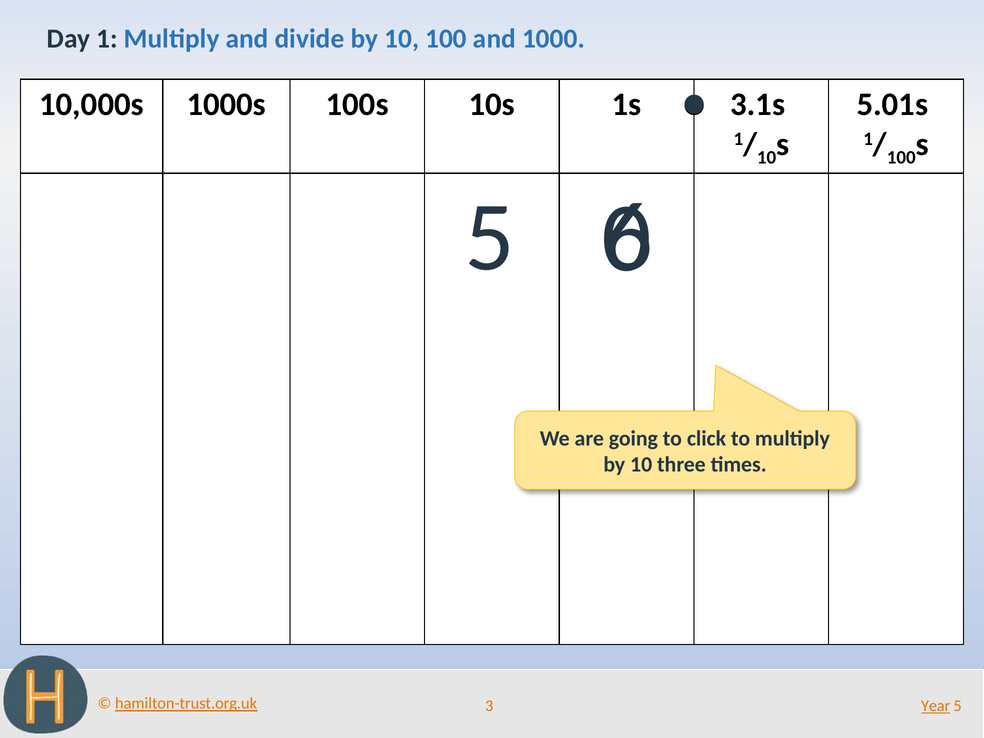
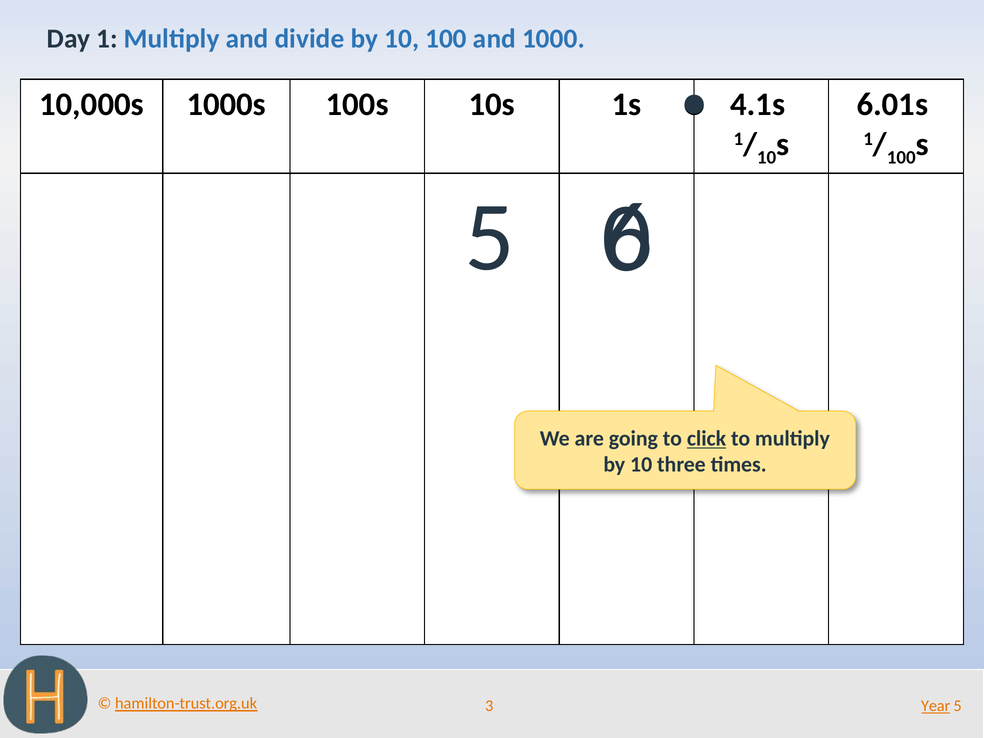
3.1s: 3.1s -> 4.1s (758, 104)
5.01s: 5.01s -> 6.01s (892, 104)
click underline: none -> present (707, 439)
